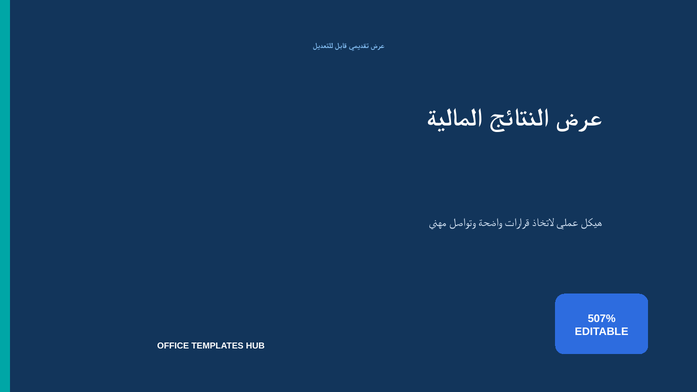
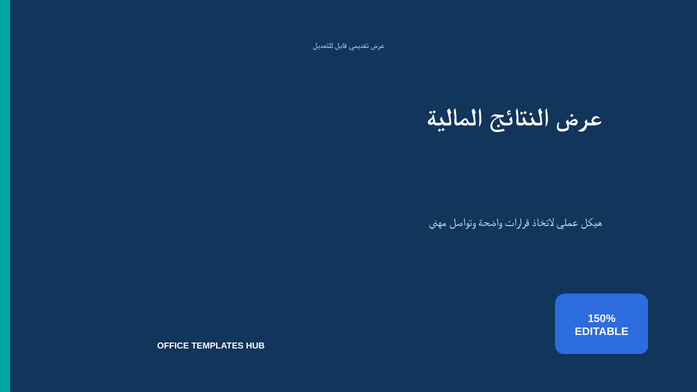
507%: 507% -> 150% (602, 319)
